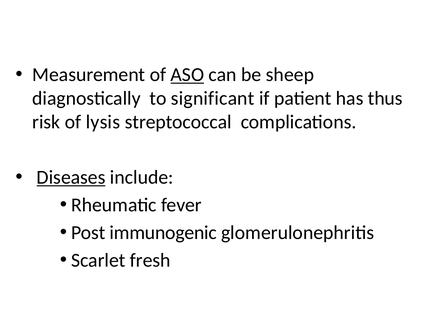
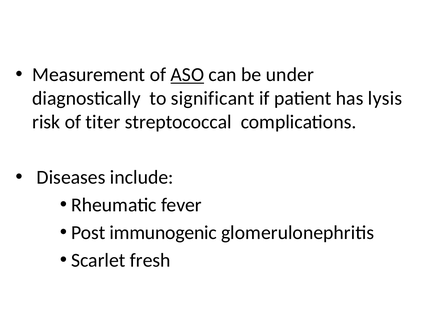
sheep: sheep -> under (290, 75)
thus: thus -> lysis (385, 98)
lysis: lysis -> titer (103, 122)
Diseases underline: present -> none (71, 177)
